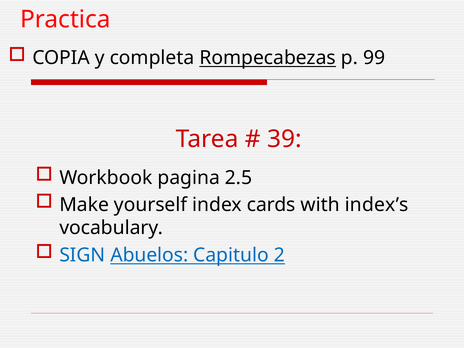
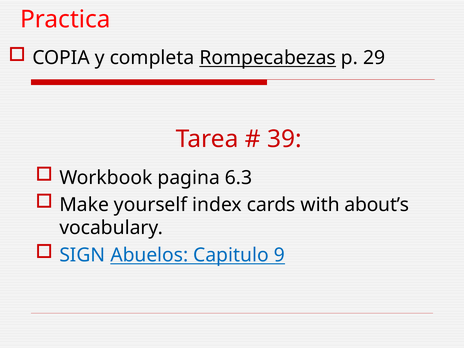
99: 99 -> 29 (374, 58)
2.5: 2.5 -> 6.3 (239, 178)
index’s: index’s -> about’s (377, 205)
2: 2 -> 9 (279, 255)
